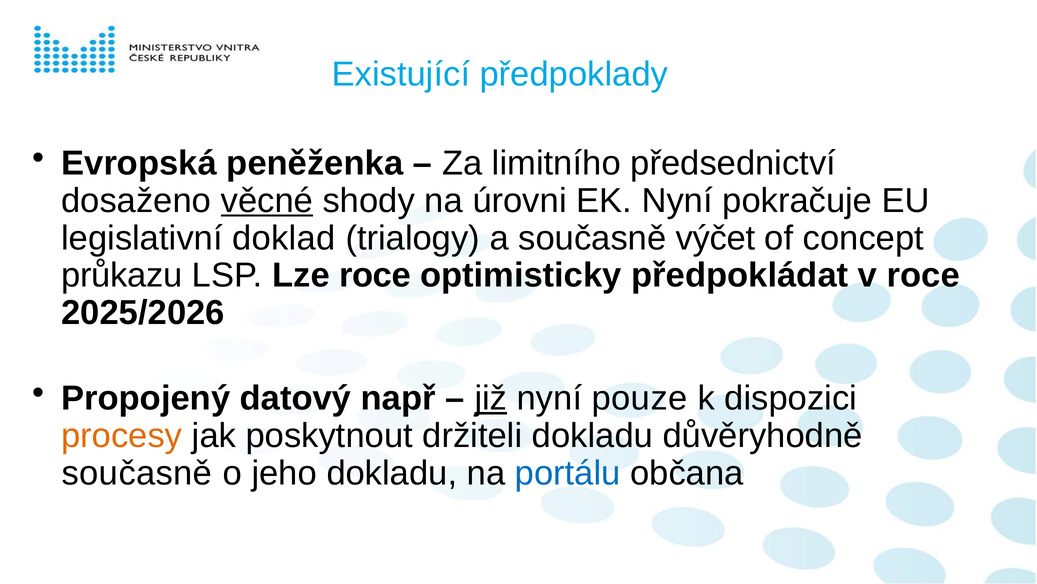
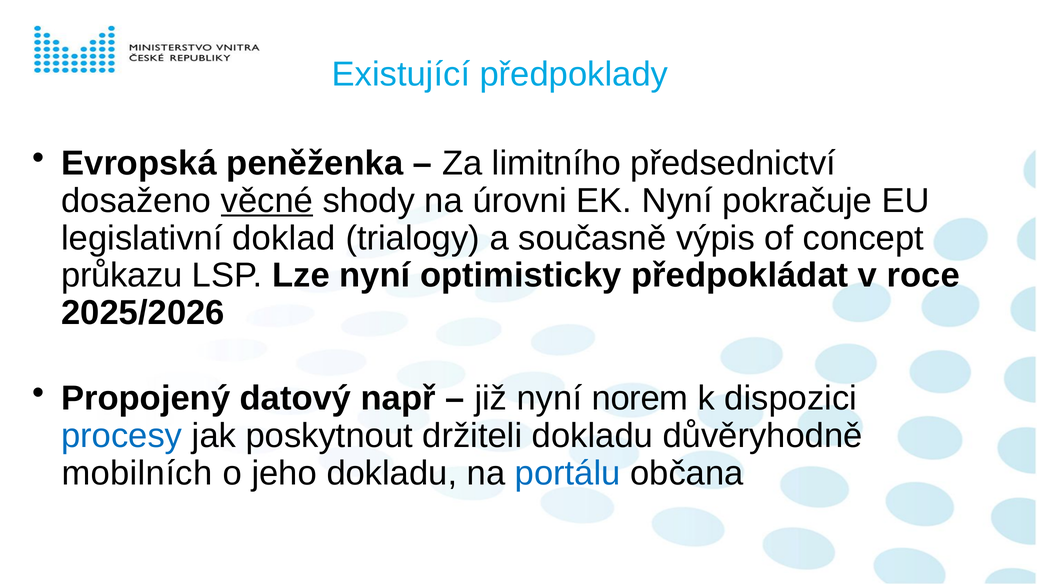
výčet: výčet -> výpis (715, 238)
Lze roce: roce -> nyní (375, 275)
již underline: present -> none (491, 398)
pouze: pouze -> norem (640, 398)
procesy colour: orange -> blue (122, 435)
současně: současně -> mobilních (137, 473)
